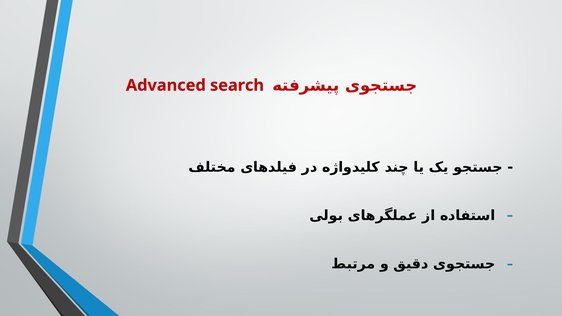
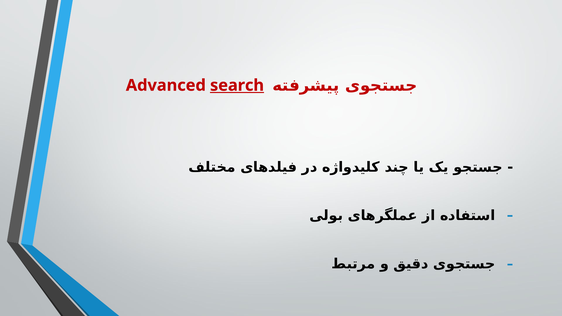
search underline: none -> present (237, 85)
